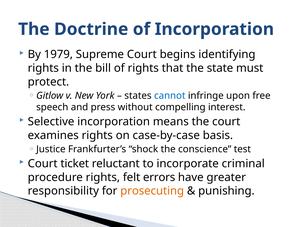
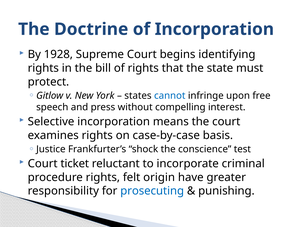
1979: 1979 -> 1928 (58, 55)
errors: errors -> origin (159, 177)
prosecuting colour: orange -> blue (152, 191)
